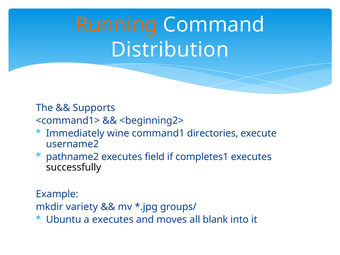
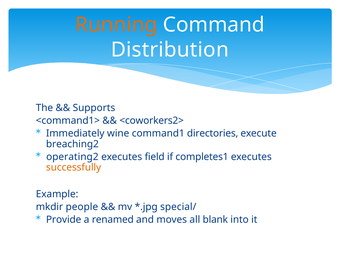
<beginning2>: <beginning2> -> <coworkers2> (152, 121)
username2: username2 -> breaching2 (72, 144)
pathname2: pathname2 -> operating2 (72, 157)
successfully colour: black -> orange (74, 167)
variety: variety -> people (82, 207)
groups/: groups/ -> special/ (178, 207)
Ubuntu: Ubuntu -> Provide (64, 220)
a executes: executes -> renamed (113, 220)
